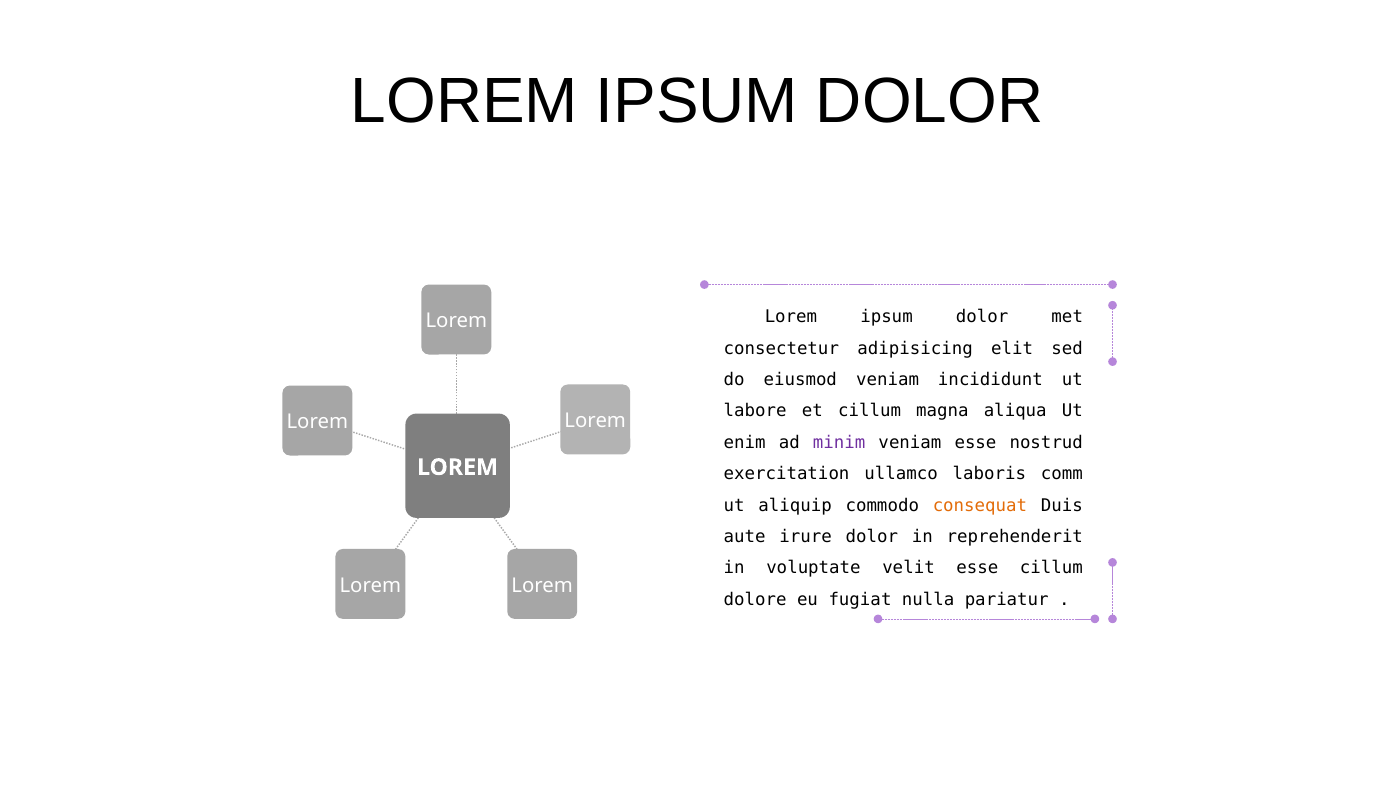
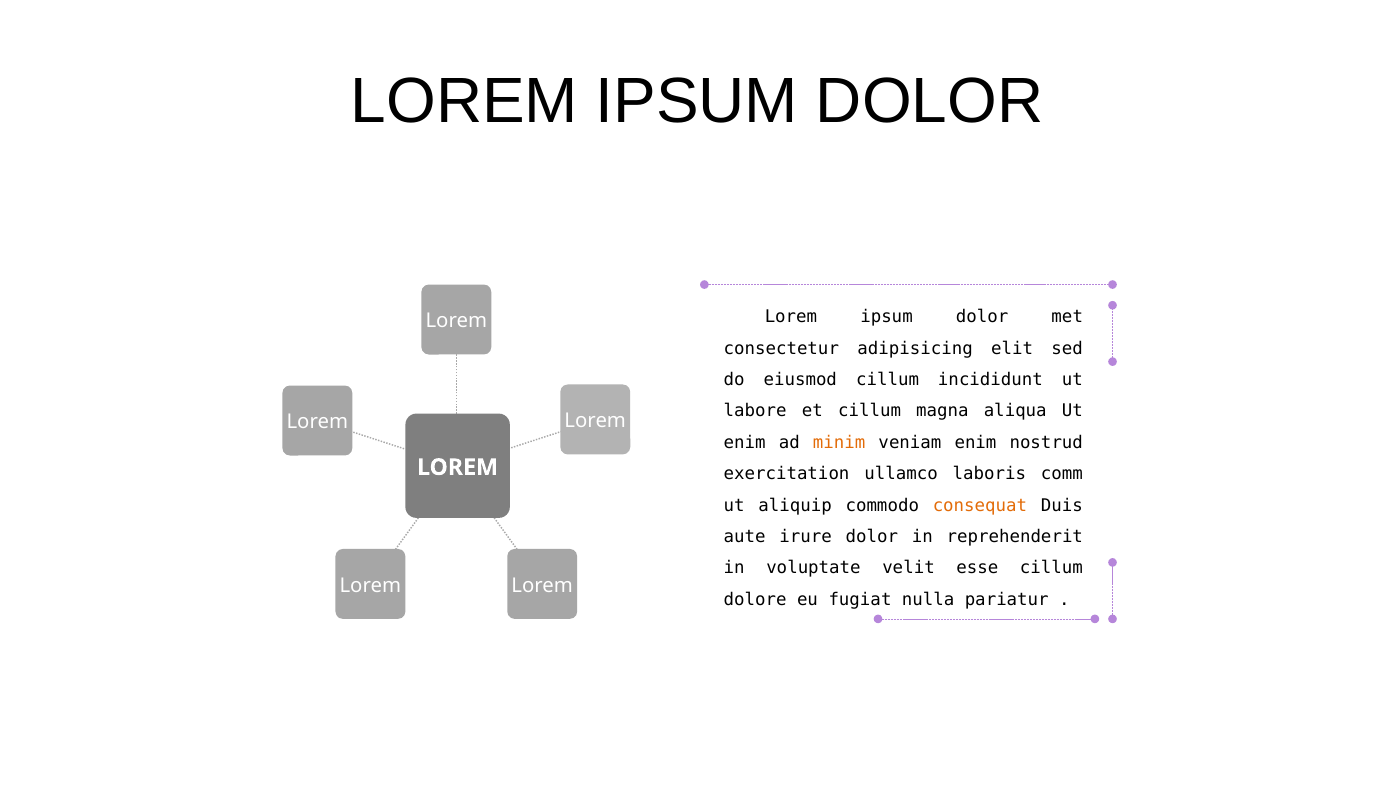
eiusmod veniam: veniam -> cillum (888, 380)
minim colour: purple -> orange (839, 442)
veniam esse: esse -> enim (975, 442)
